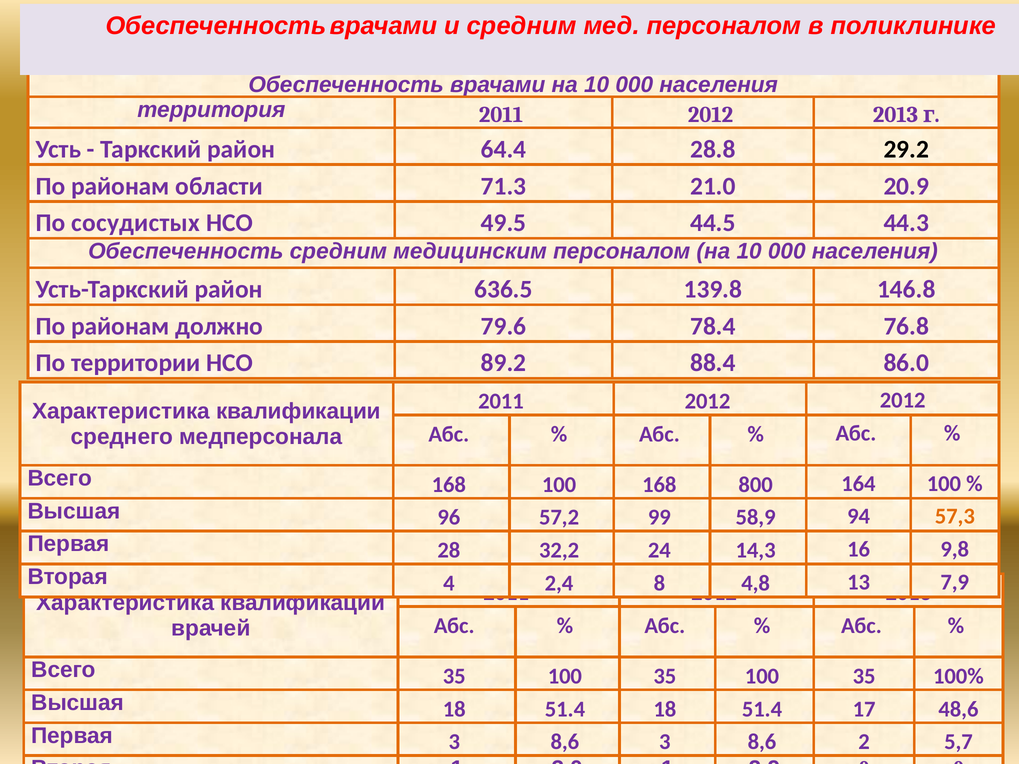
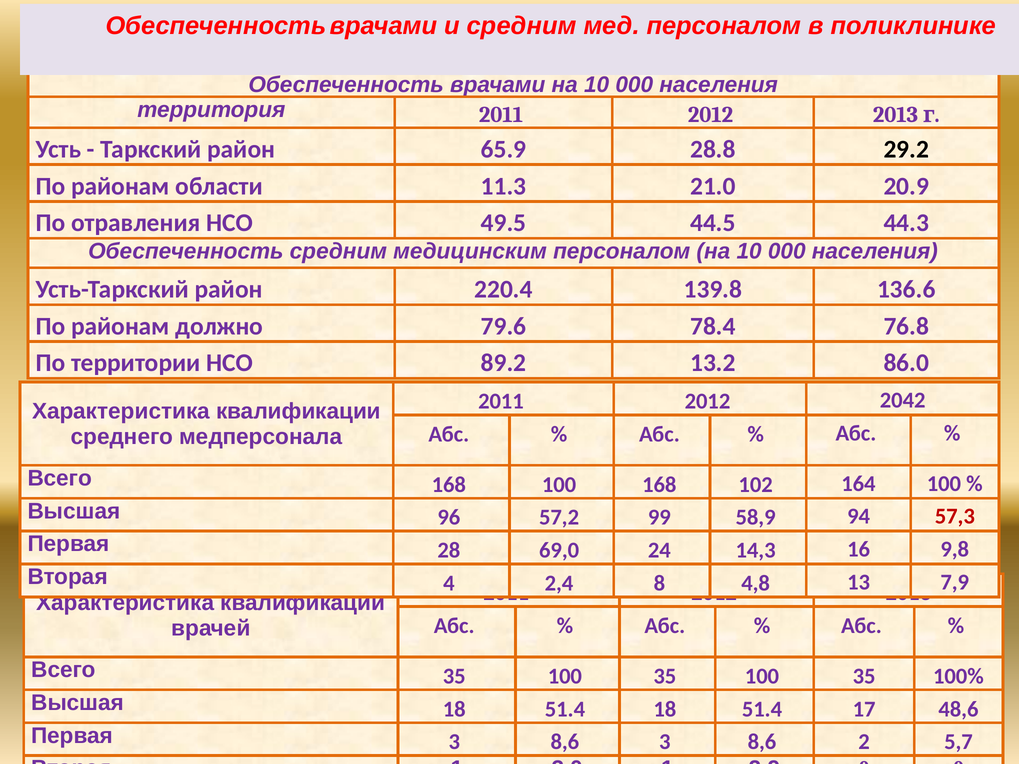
64.4: 64.4 -> 65.9 (503, 149)
71.3: 71.3 -> 11.3 (503, 186)
сосудистых: сосудистых -> отравления (136, 223)
636.5: 636.5 -> 220.4 (503, 289)
146.8: 146.8 -> 136.6 (906, 289)
88.4: 88.4 -> 13.2 (713, 363)
2012 2012: 2012 -> 2042 (903, 400)
800: 800 -> 102 (756, 485)
57,3 colour: orange -> red (955, 517)
32,2: 32,2 -> 69,0 (559, 551)
